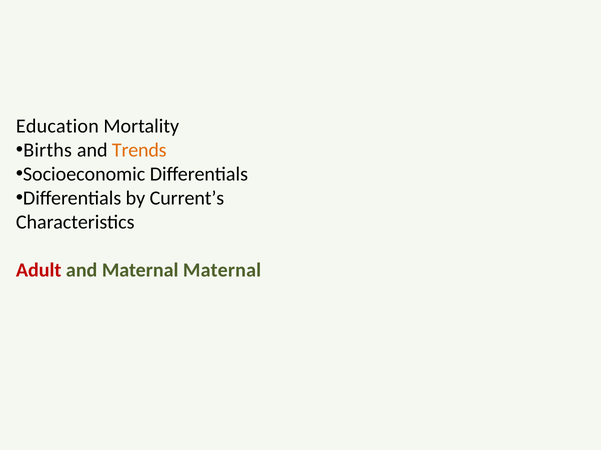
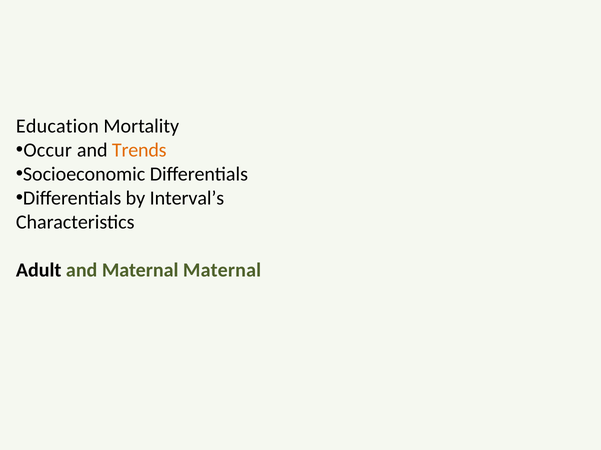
Births: Births -> Occur (48, 151)
Current’s: Current’s -> Interval’s (187, 199)
Adult colour: red -> black (39, 271)
